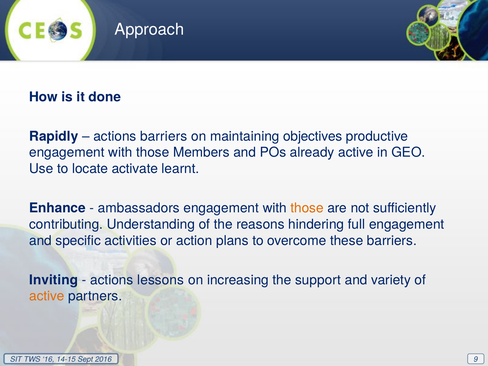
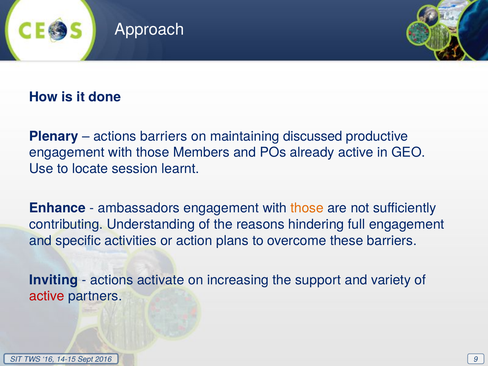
Rapidly: Rapidly -> Plenary (54, 136)
objectives: objectives -> discussed (313, 136)
activate: activate -> session (135, 169)
lessons: lessons -> activate (161, 280)
active colour: orange -> red (47, 296)
